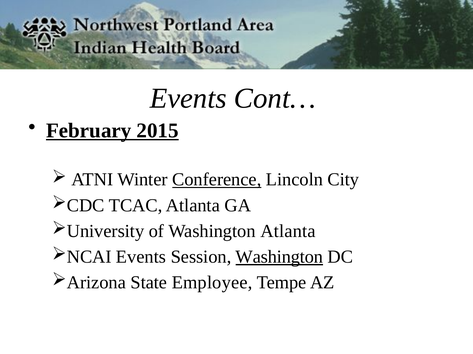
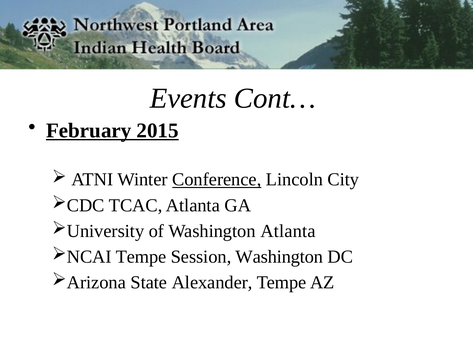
Events: Events -> Tempe (141, 257)
Washington underline: present -> none (279, 257)
Employee: Employee -> Alexander (212, 283)
